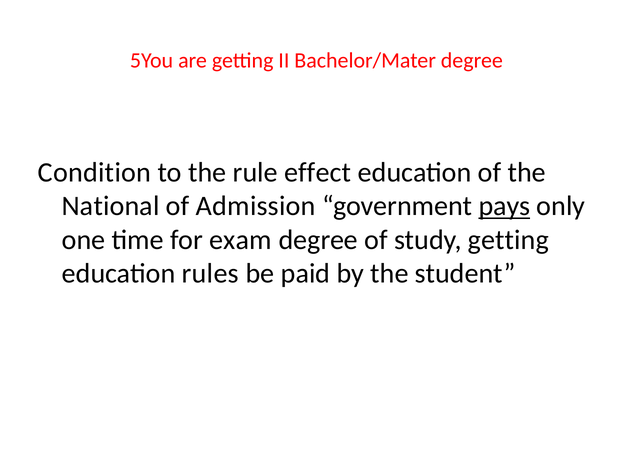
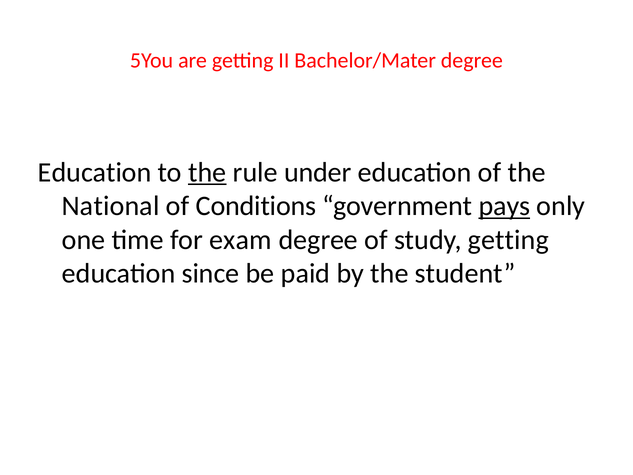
Condition: Condition -> Education (95, 172)
the underline: none -> present (207, 172)
effect: effect -> under (318, 172)
Admission: Admission -> Conditions (256, 206)
rules: rules -> since (211, 273)
